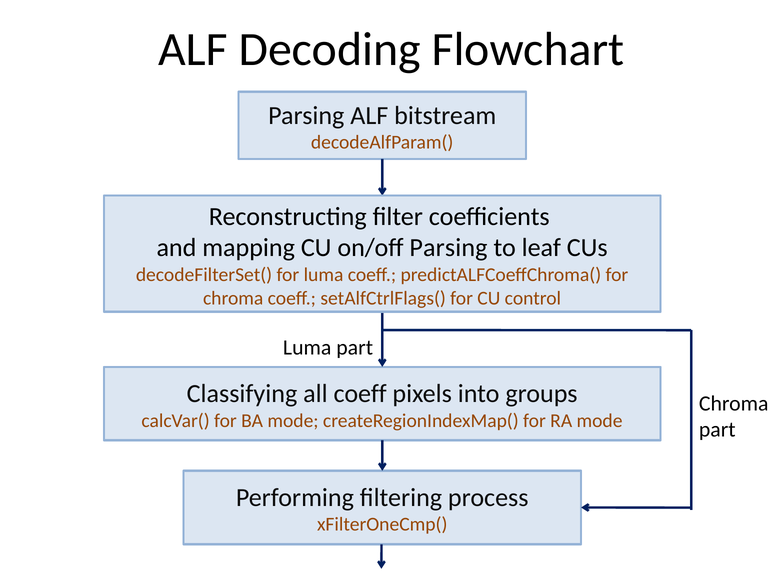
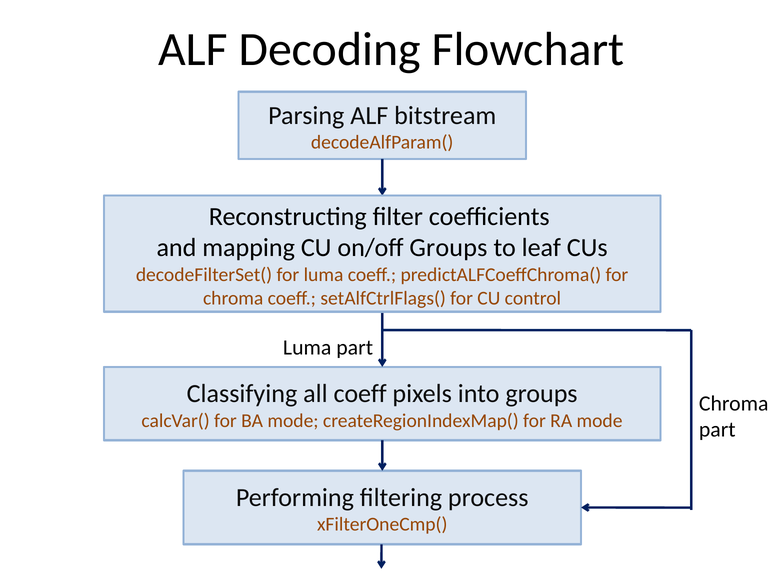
on/off Parsing: Parsing -> Groups (448, 248)
